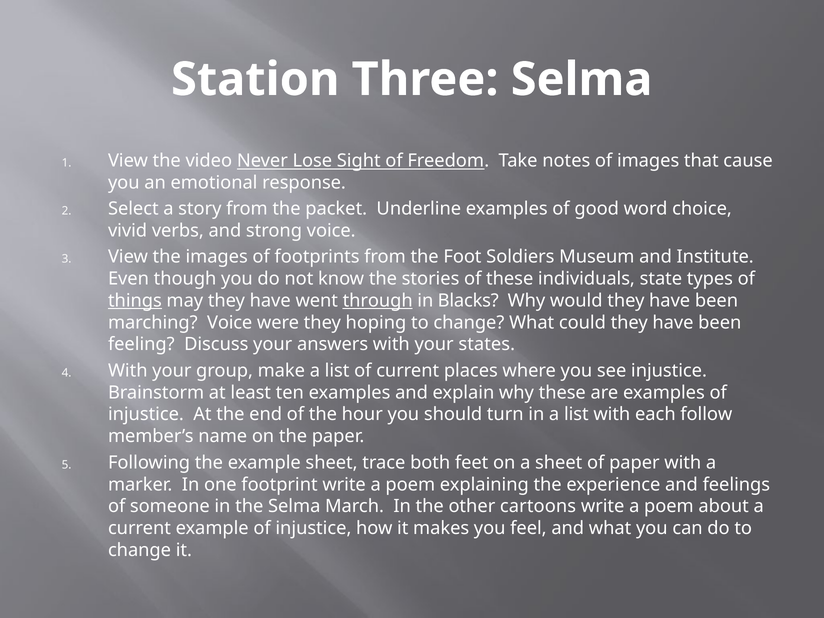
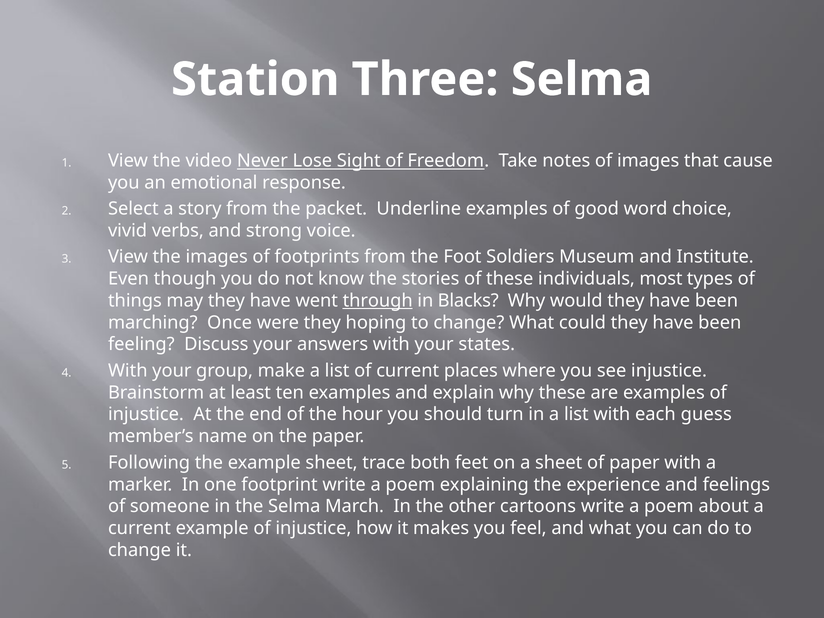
state: state -> most (661, 279)
things underline: present -> none (135, 301)
marching Voice: Voice -> Once (230, 322)
follow: follow -> guess (706, 414)
